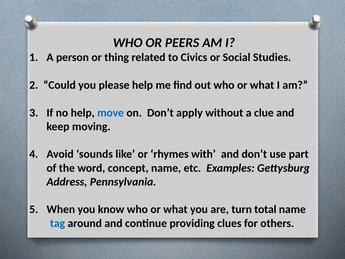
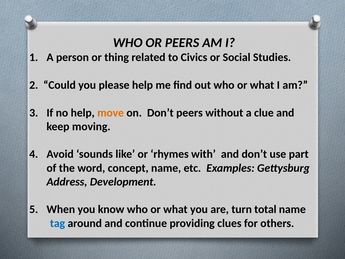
move colour: blue -> orange (111, 113)
Don’t apply: apply -> peers (189, 113)
Pennsylvania: Pennsylvania -> Development (123, 182)
